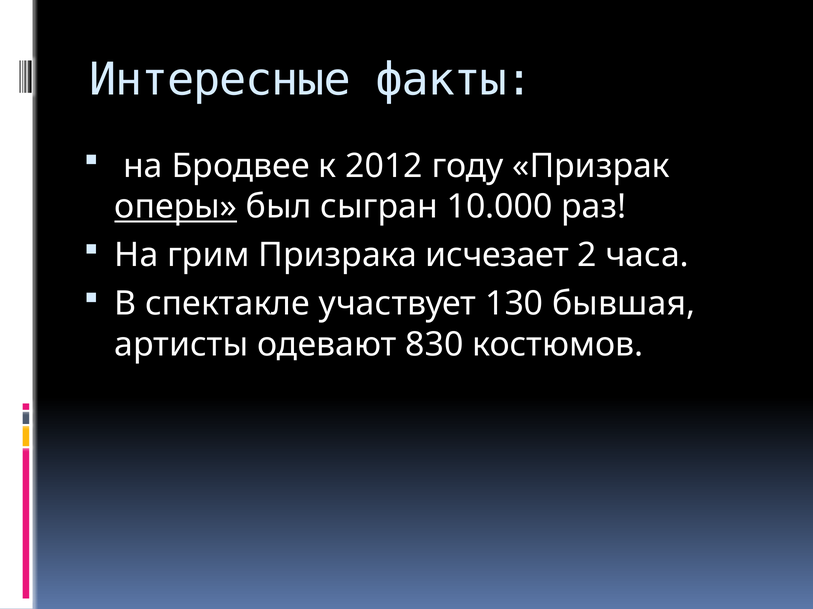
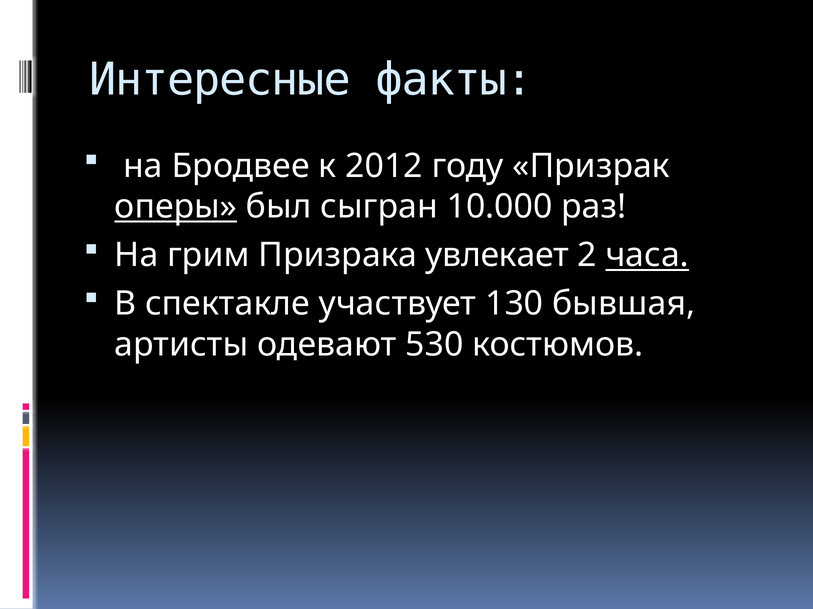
исчезает: исчезает -> увлекает (497, 256)
часа underline: none -> present (647, 256)
830: 830 -> 530 (434, 345)
